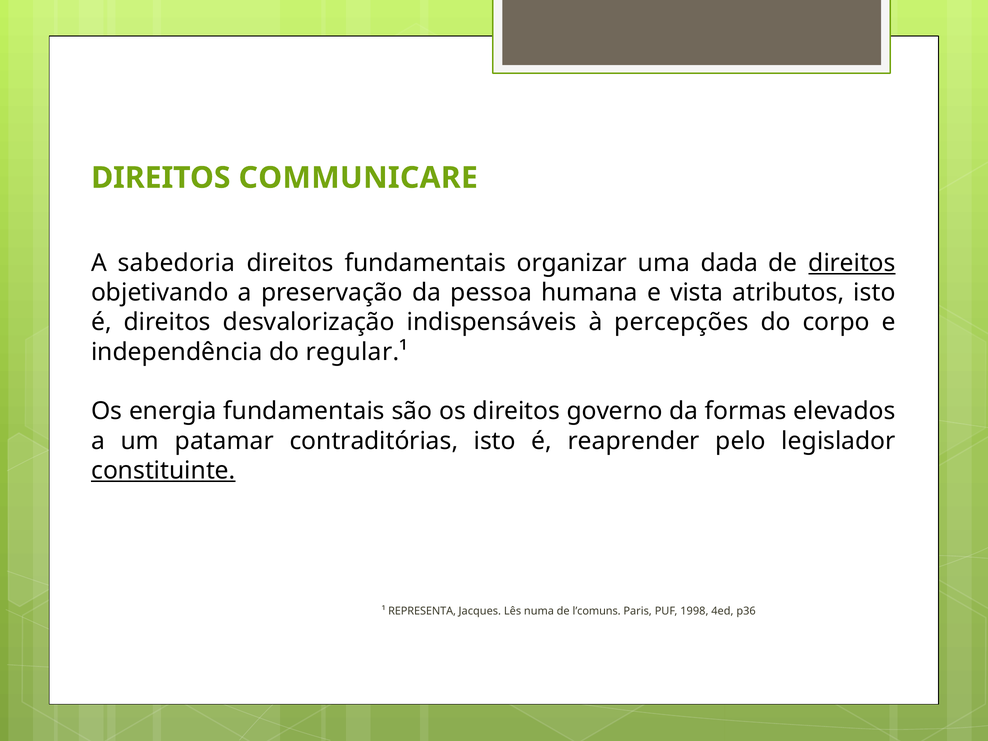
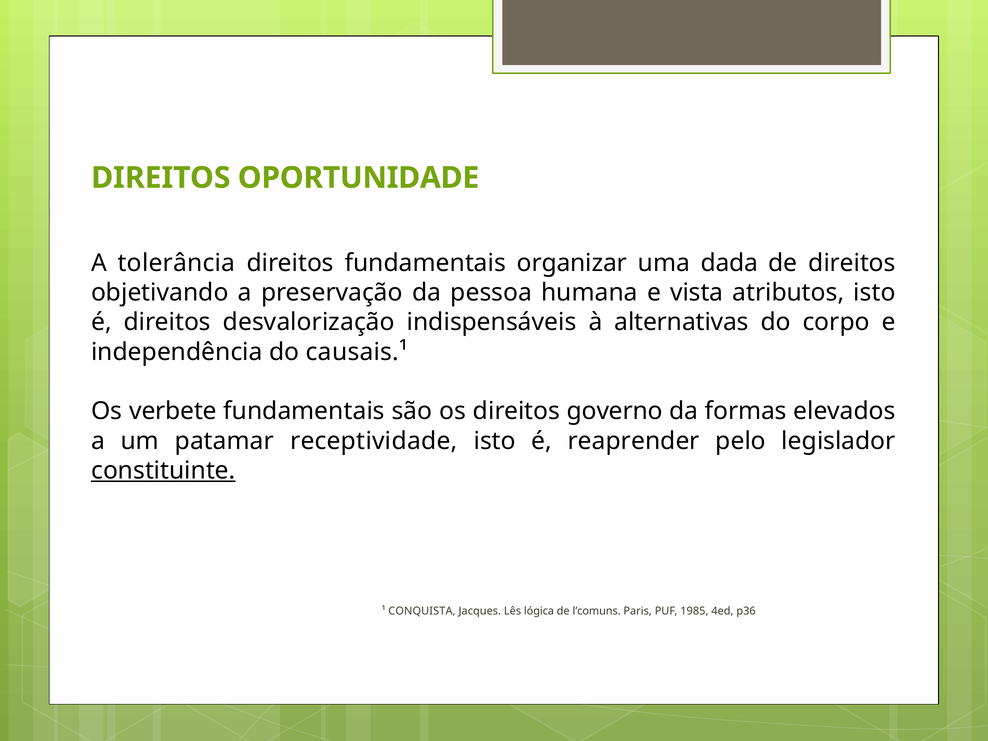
COMMUNICARE: COMMUNICARE -> OPORTUNIDADE (358, 178)
sabedoria: sabedoria -> tolerância (177, 263)
direitos underline: present -> none (852, 263)
percepções: percepções -> alternativas (682, 322)
regular.¹: regular.¹ -> causais.¹ (357, 352)
energia: energia -> verbete (173, 411)
contraditórias: contraditórias -> receptividade (374, 441)
REPRESENTA: REPRESENTA -> CONQUISTA (422, 611)
numa: numa -> lógica (539, 611)
1998: 1998 -> 1985 (694, 611)
